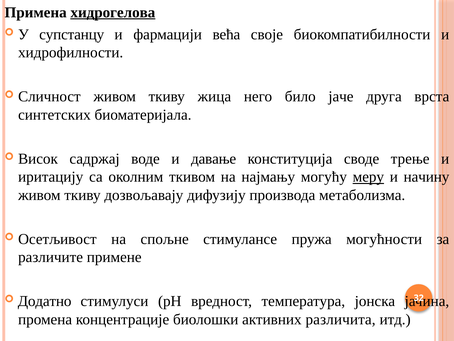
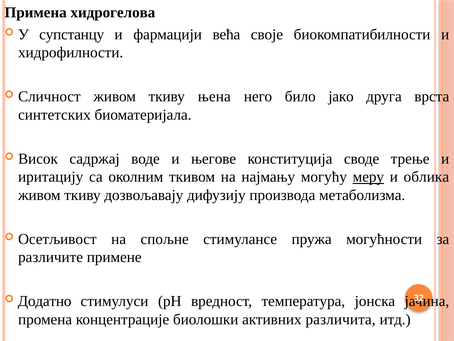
хидрогелова underline: present -> none (113, 12)
жица: жица -> њена (214, 96)
јаче: јаче -> јако (341, 96)
давање: давање -> његове (214, 158)
начину: начину -> облика (426, 177)
